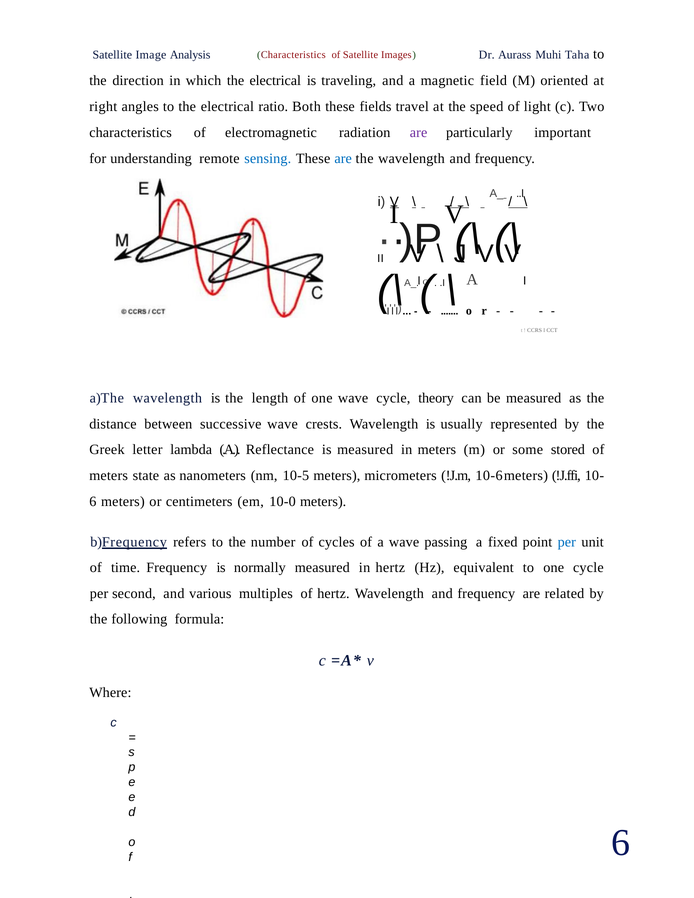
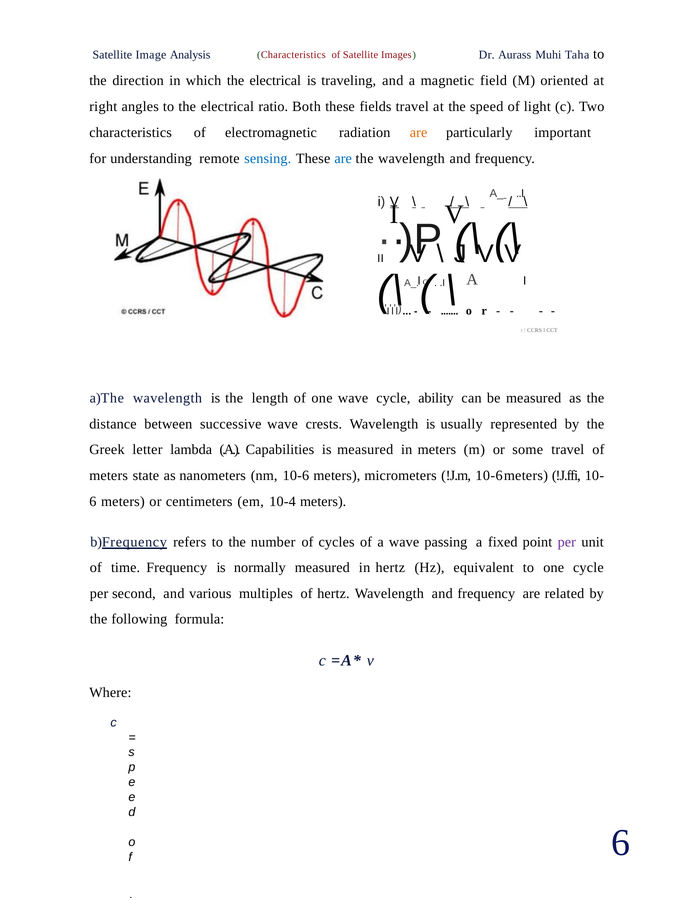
are colour: purple -> orange (419, 133)
theory: theory -> ability (436, 398)
Reflectance: Reflectance -> Capabilities (280, 450)
some stored: stored -> travel (568, 450)
10-5: 10-5 -> 10-6 (296, 476)
10-0: 10-0 -> 10-4 (283, 501)
per colour: blue -> purple (567, 542)
